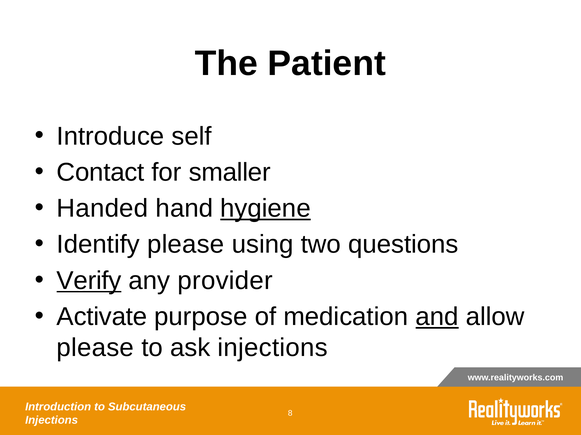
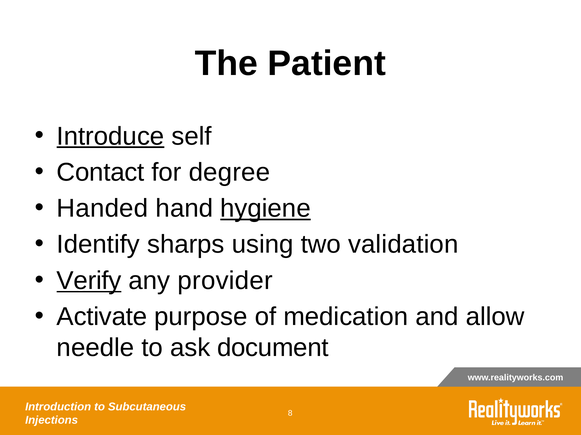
Introduce underline: none -> present (110, 136)
smaller: smaller -> degree (229, 173)
Identify please: please -> sharps (186, 245)
questions: questions -> validation (403, 245)
and underline: present -> none (437, 317)
please: please -> needle (95, 348)
ask injections: injections -> document (273, 348)
